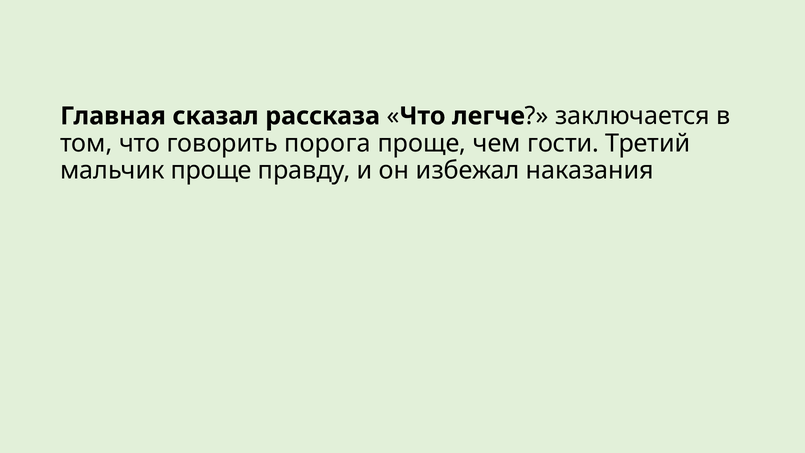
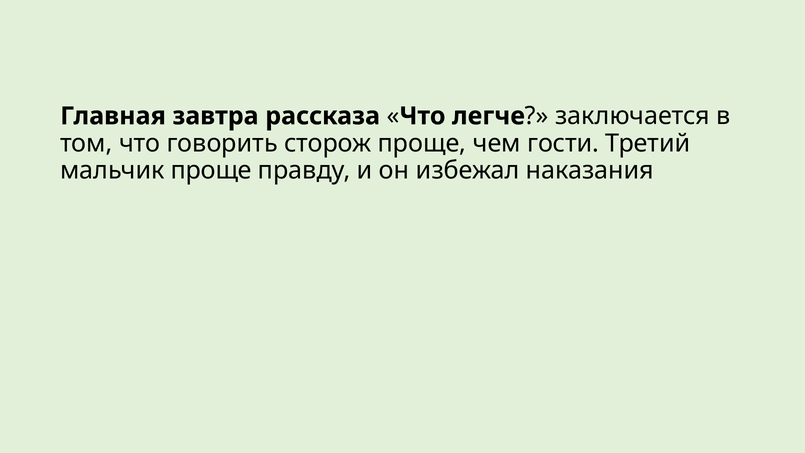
сказал: сказал -> завтра (215, 116)
порога: порога -> сторож (328, 143)
